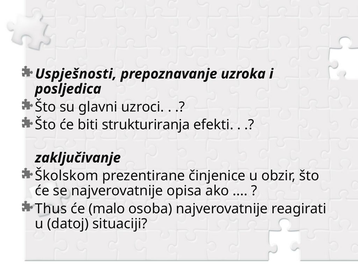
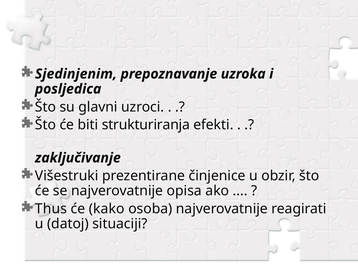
Uspješnosti: Uspješnosti -> Sjedinjenim (76, 74)
Školskom: Školskom -> Višestruki (67, 175)
malo: malo -> kako (107, 208)
